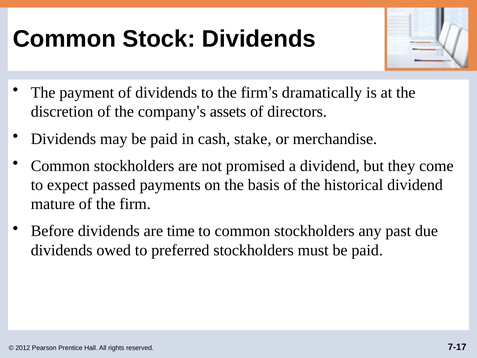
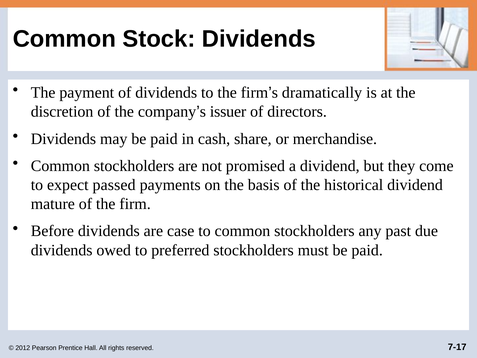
assets: assets -> issuer (228, 112)
stake: stake -> share (253, 139)
time: time -> case (181, 231)
